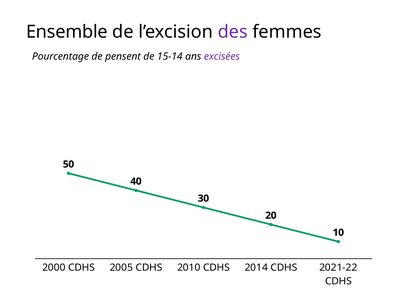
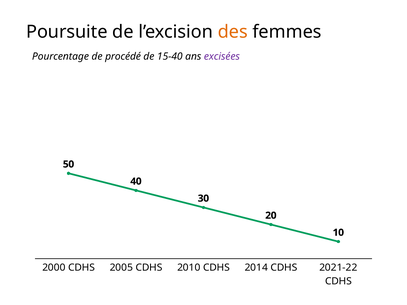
Ensemble: Ensemble -> Poursuite (67, 32)
des colour: purple -> orange (233, 32)
pensent: pensent -> procédé (123, 57)
15-14: 15-14 -> 15-40 (170, 57)
